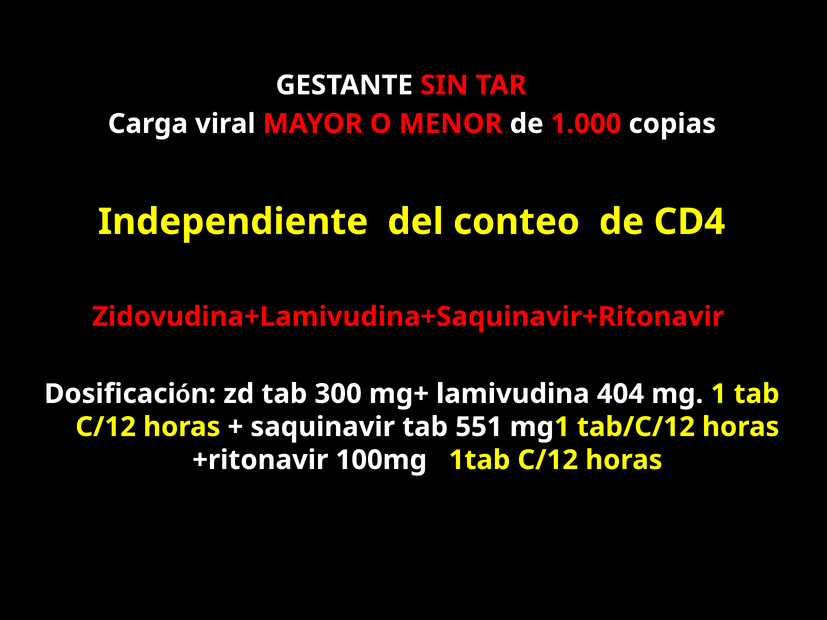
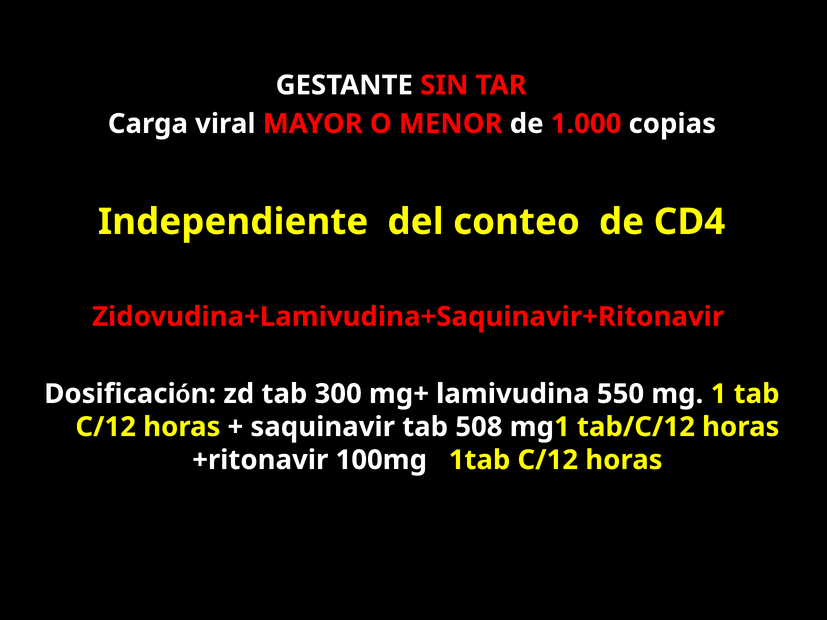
404: 404 -> 550 (620, 394)
551: 551 -> 508 (479, 427)
